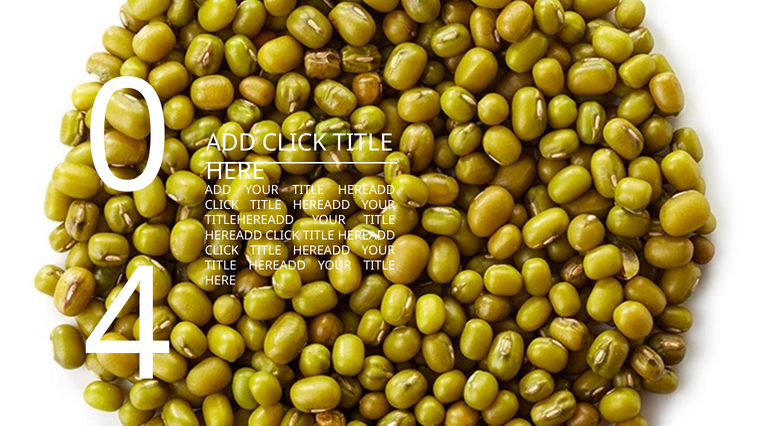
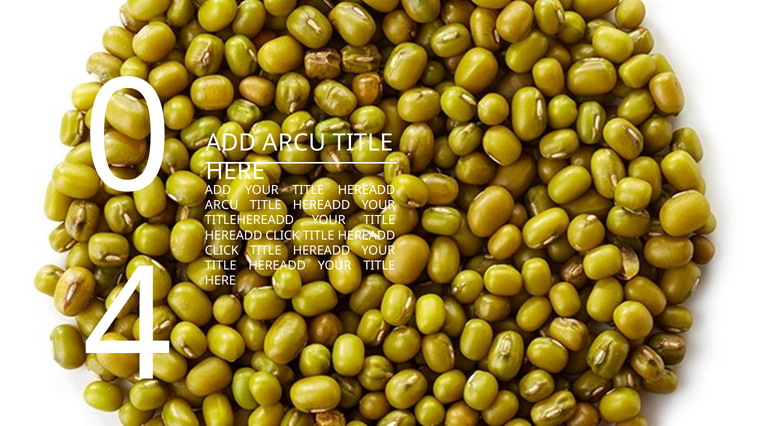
ADD CLICK: CLICK -> ARCU (294, 143)
CLICK: CLICK -> ARCU (222, 205)
